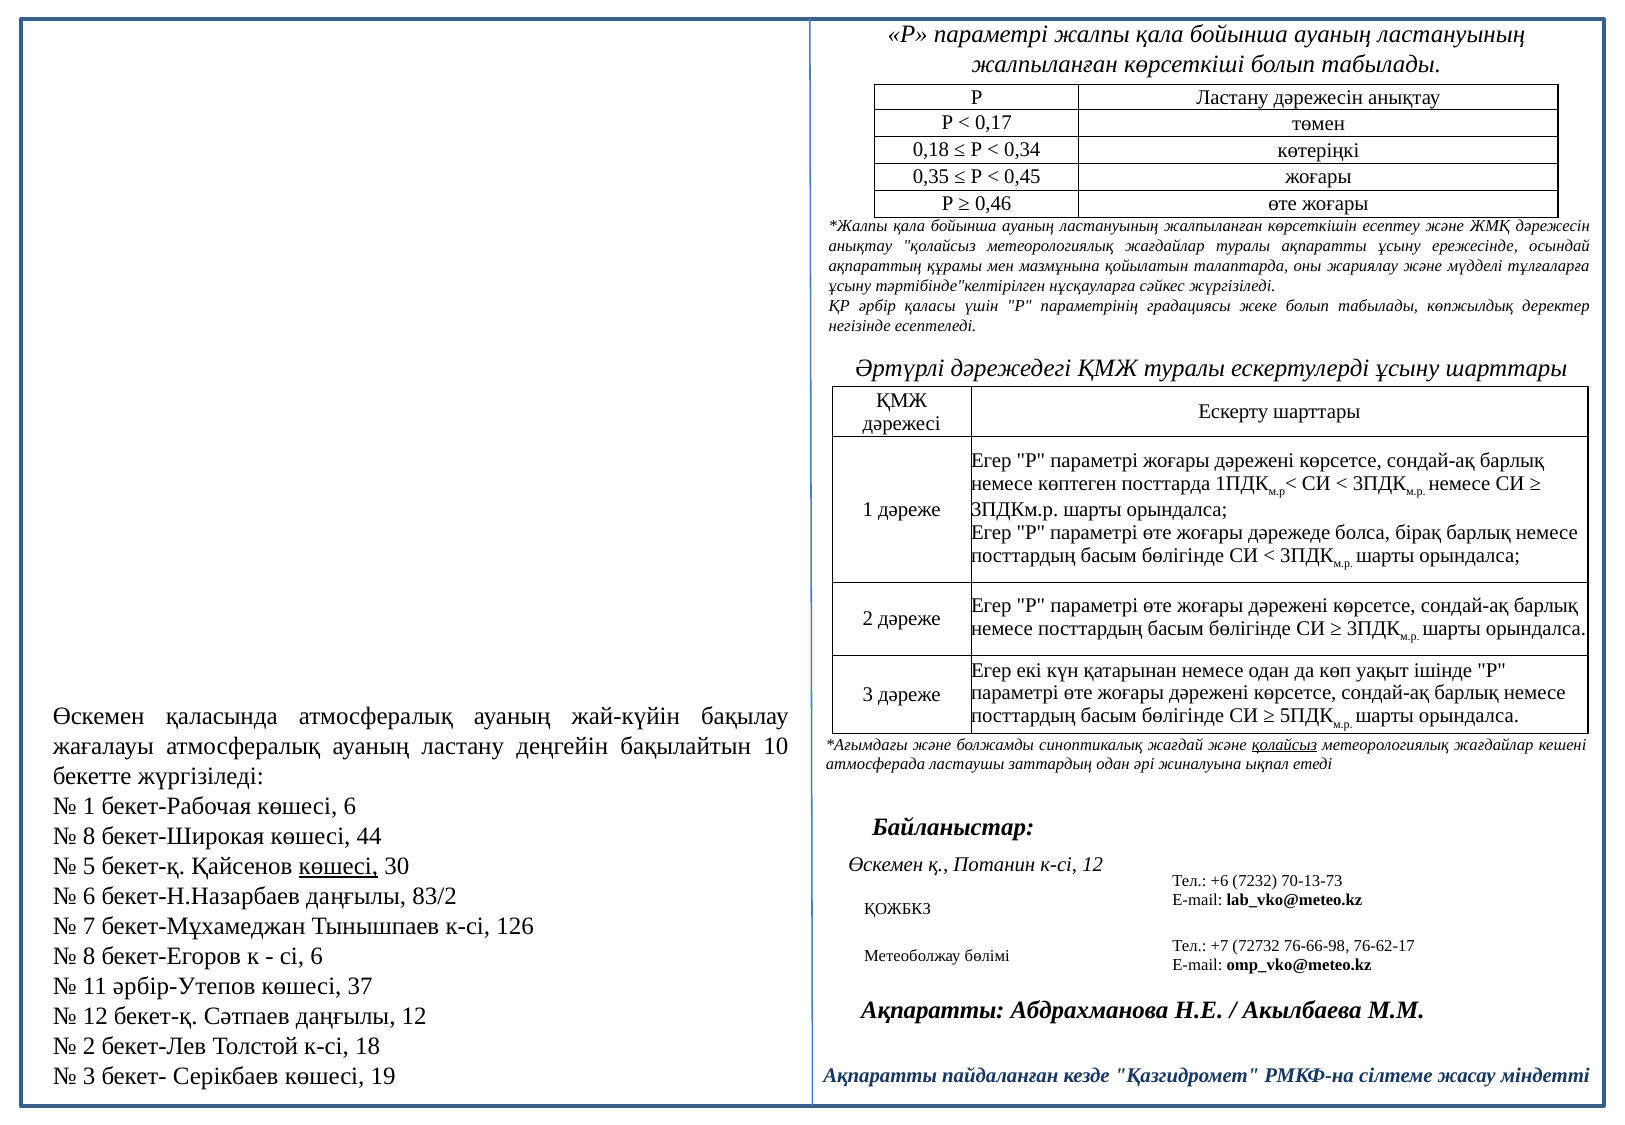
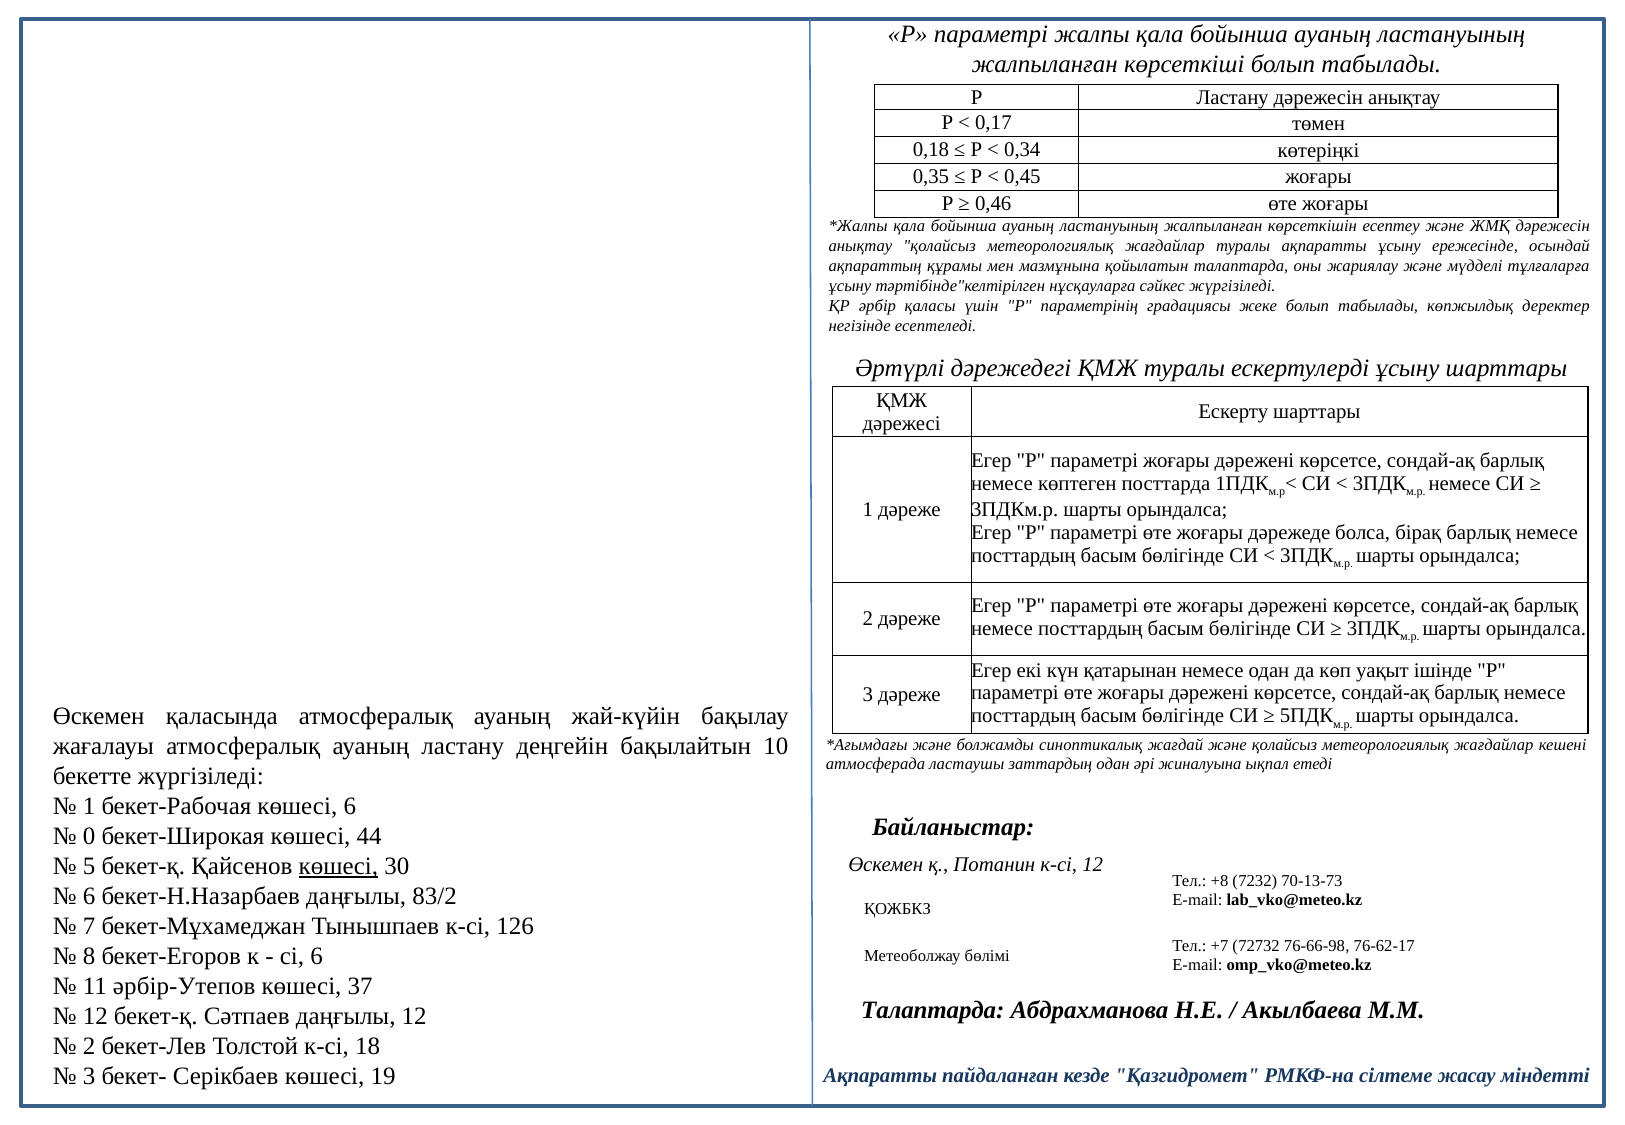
қолайсыз underline: present -> none (1284, 744)
8: 8 -> 0 (89, 836)
+6: +6 -> +8 (1219, 881)
Ақпаратты: Ақпаратты -> Талаптарда (933, 1011)
